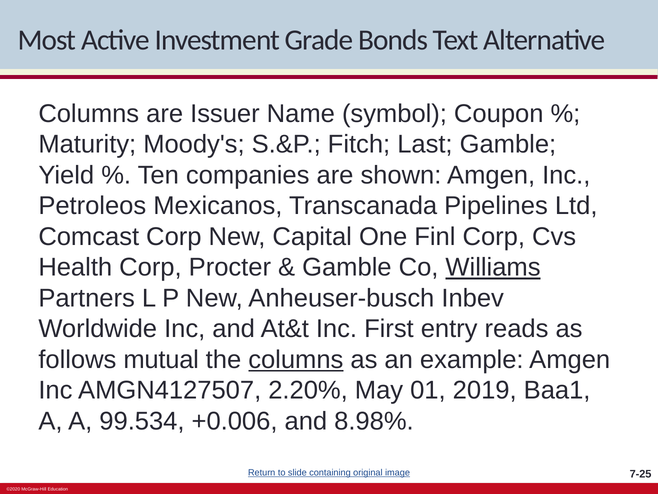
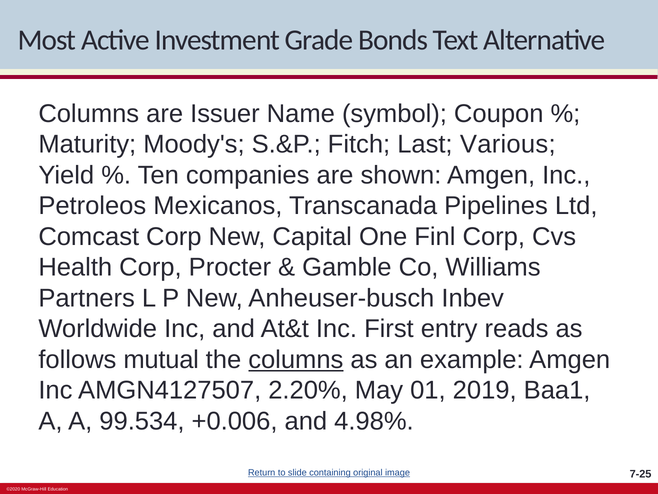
Last Gamble: Gamble -> Various (508, 144)
Williams underline: present -> none (493, 267)
8.98%: 8.98% -> 4.98% (374, 421)
